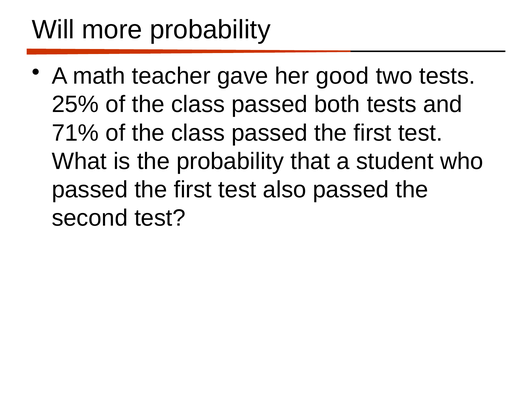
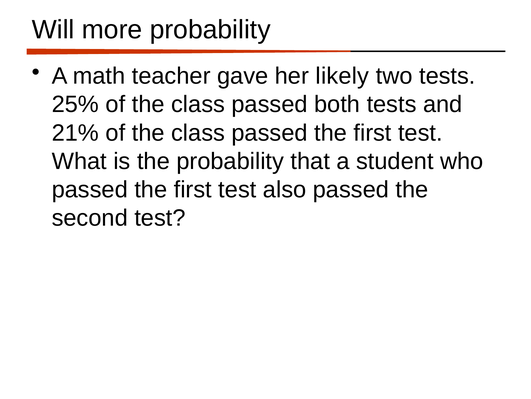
good: good -> likely (342, 76)
71%: 71% -> 21% (75, 133)
